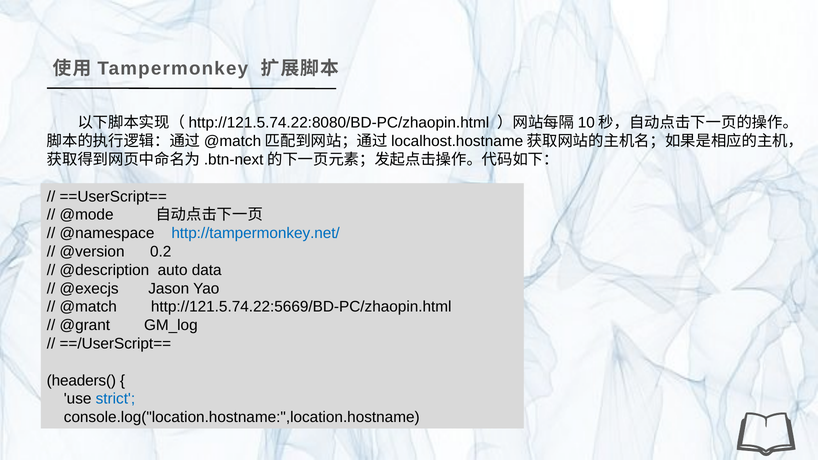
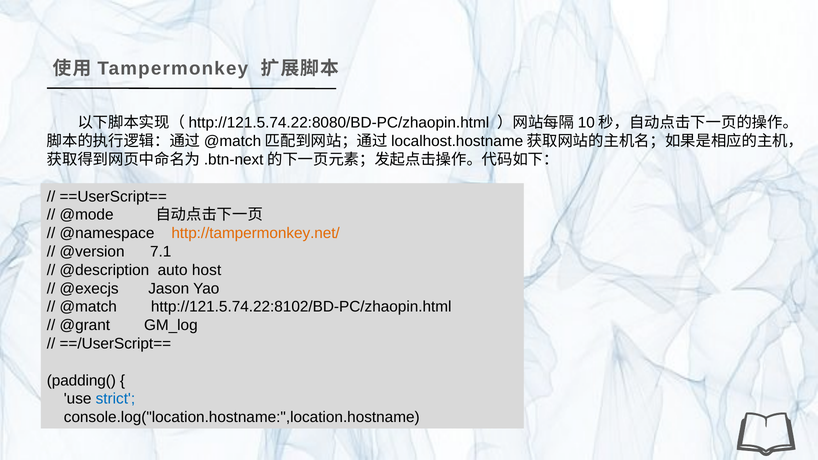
http://tampermonkey.net/ colour: blue -> orange (256, 233)
0.2: 0.2 -> 7.1 (161, 252)
data: data -> host (207, 270)
http://121.5.74.22:5669/BD-PC/zhaopin.html: http://121.5.74.22:5669/BD-PC/zhaopin.html -> http://121.5.74.22:8102/BD-PC/zhaopin.html (301, 307)
headers(: headers( -> padding( (81, 381)
